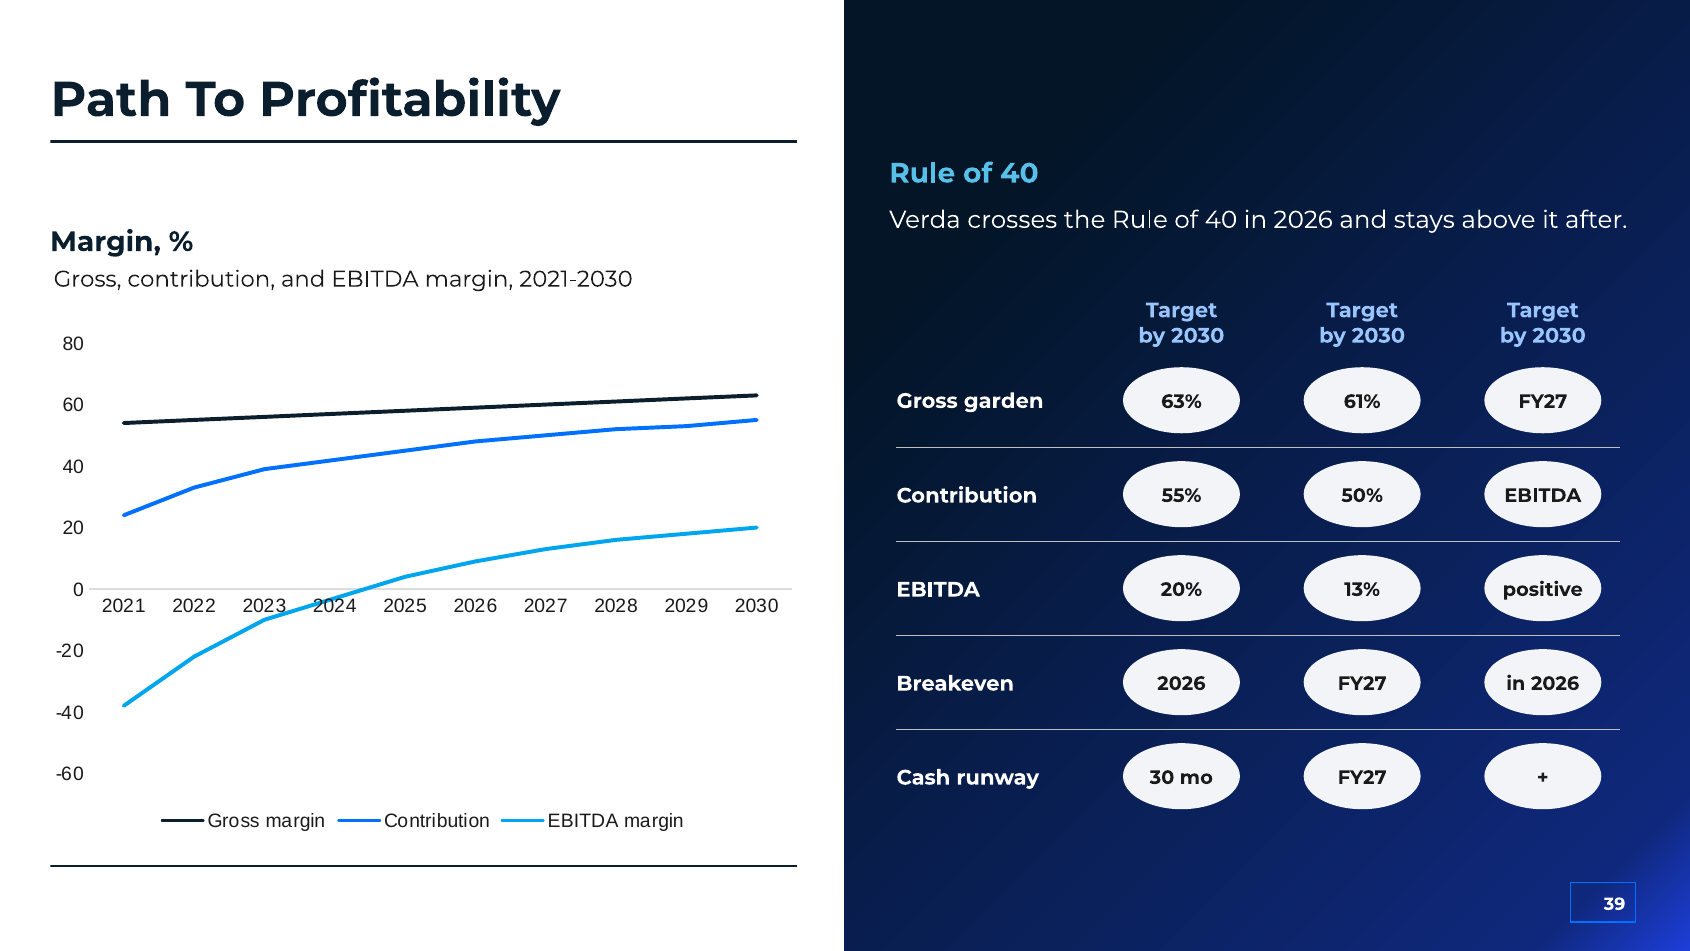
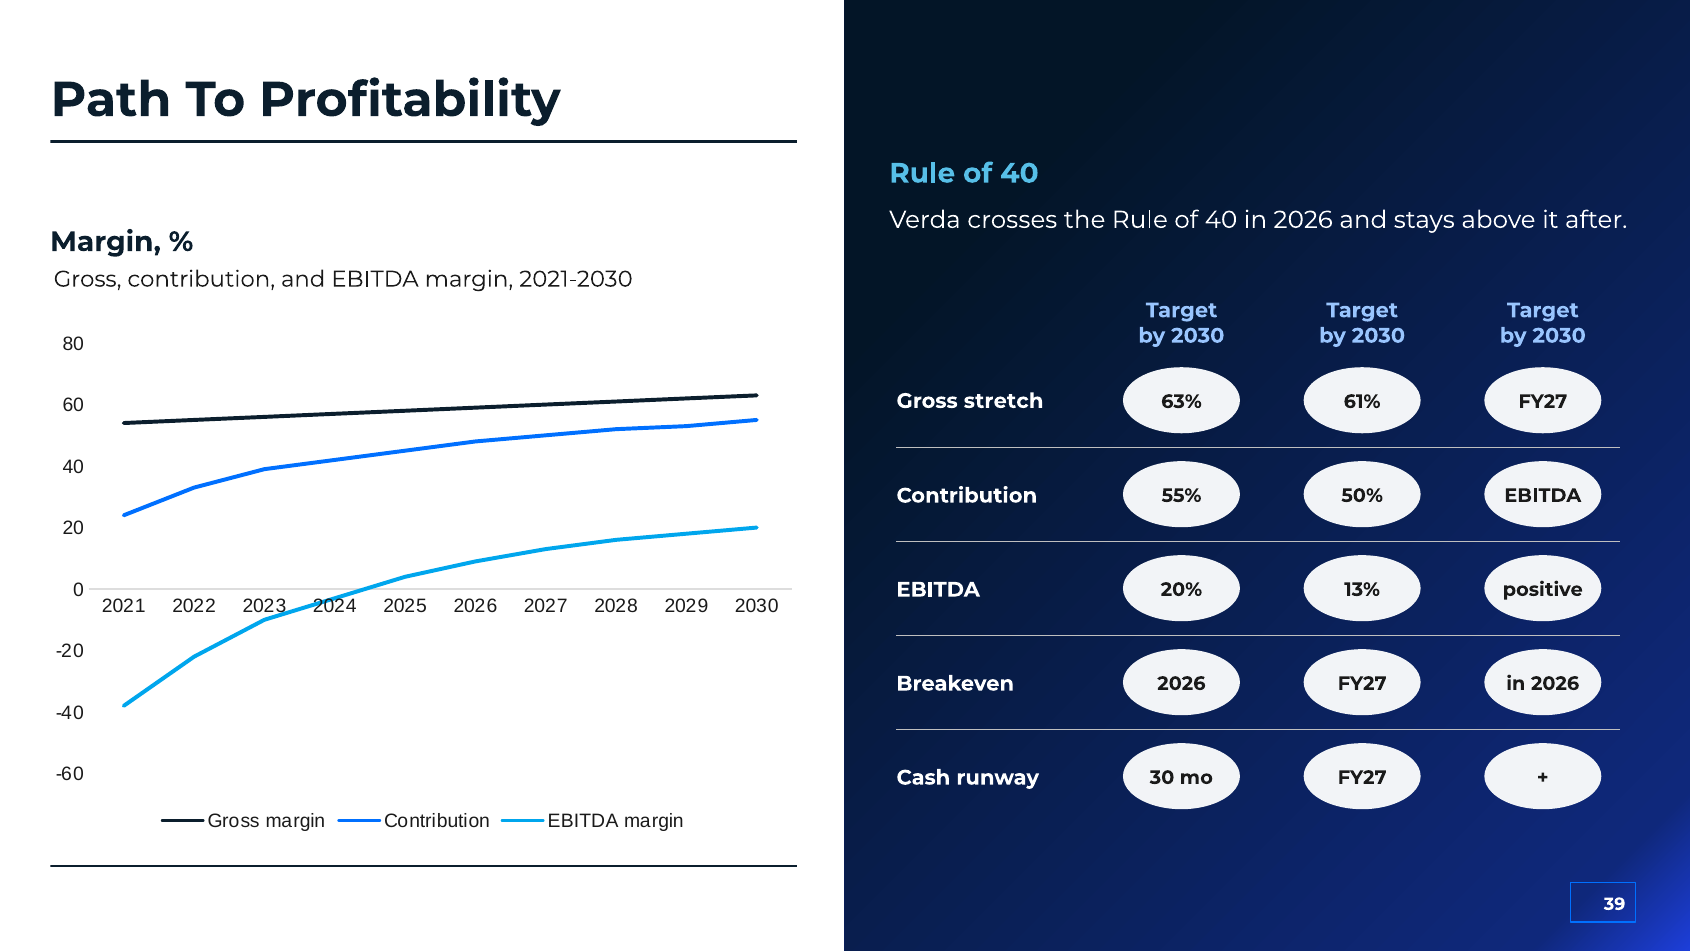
garden: garden -> stretch (1004, 401)
